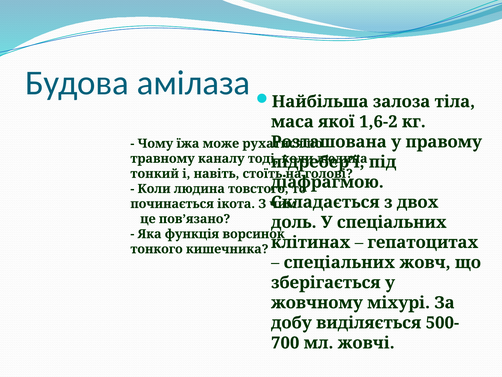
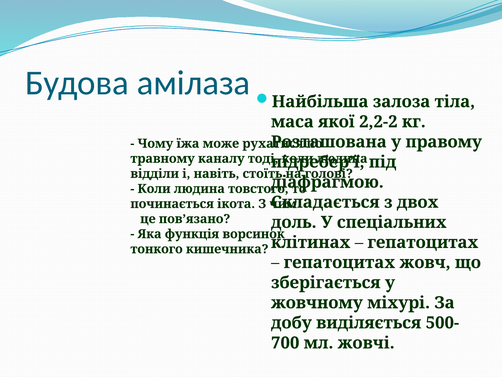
1,6-2: 1,6-2 -> 2,2-2 (378, 122)
тонкий: тонкий -> відділи (155, 173)
спеціальних: спеціальних -> гепатоцитах (339, 262)
